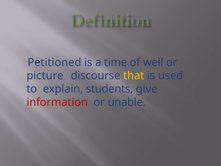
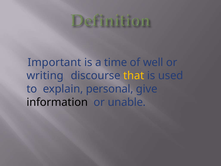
Petitioned: Petitioned -> Important (54, 62)
picture: picture -> writing (45, 76)
students: students -> personal (110, 89)
information colour: red -> black (57, 102)
